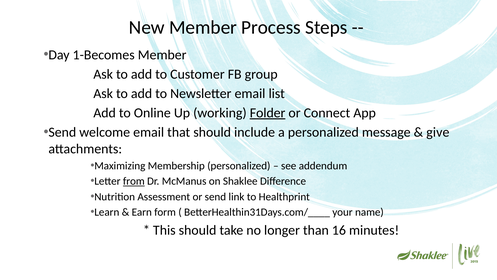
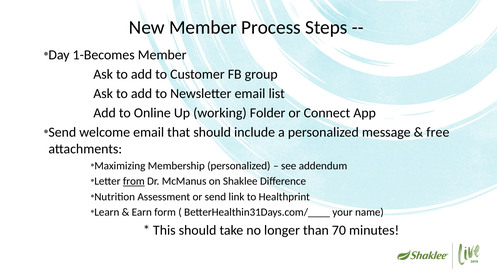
Folder underline: present -> none (268, 113)
give: give -> free (438, 132)
16: 16 -> 70 (339, 230)
